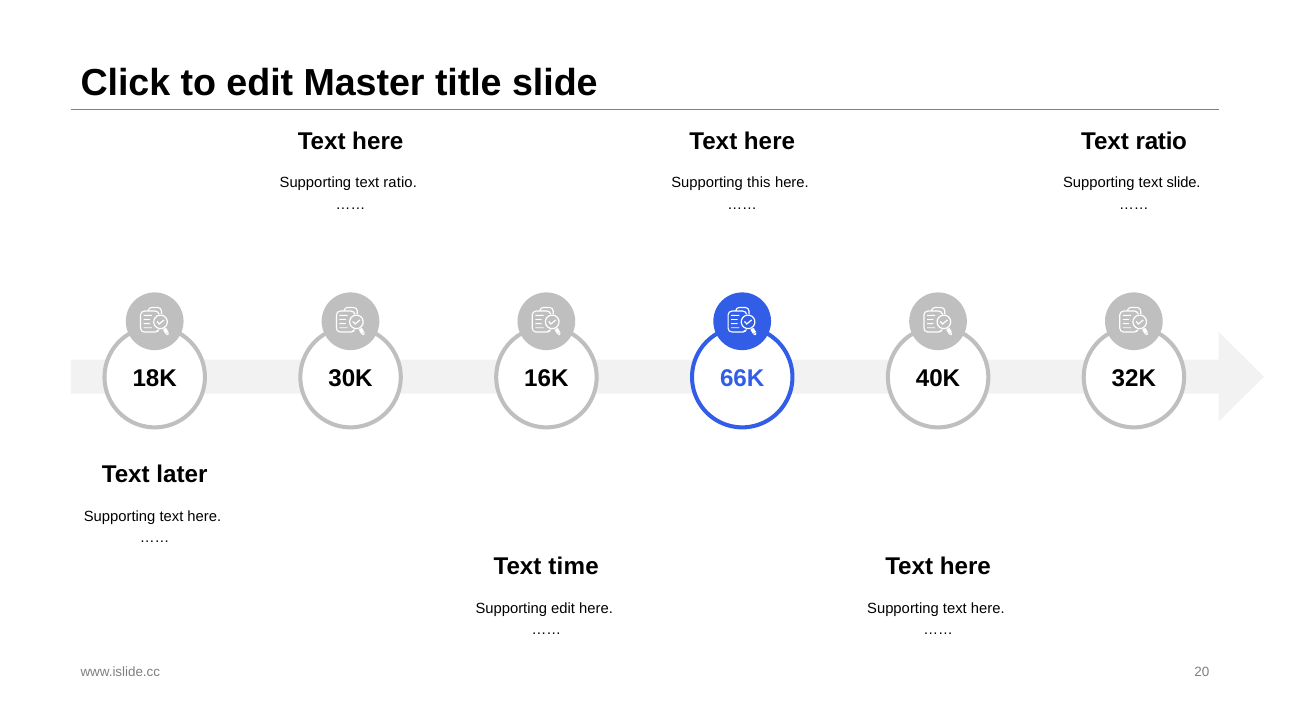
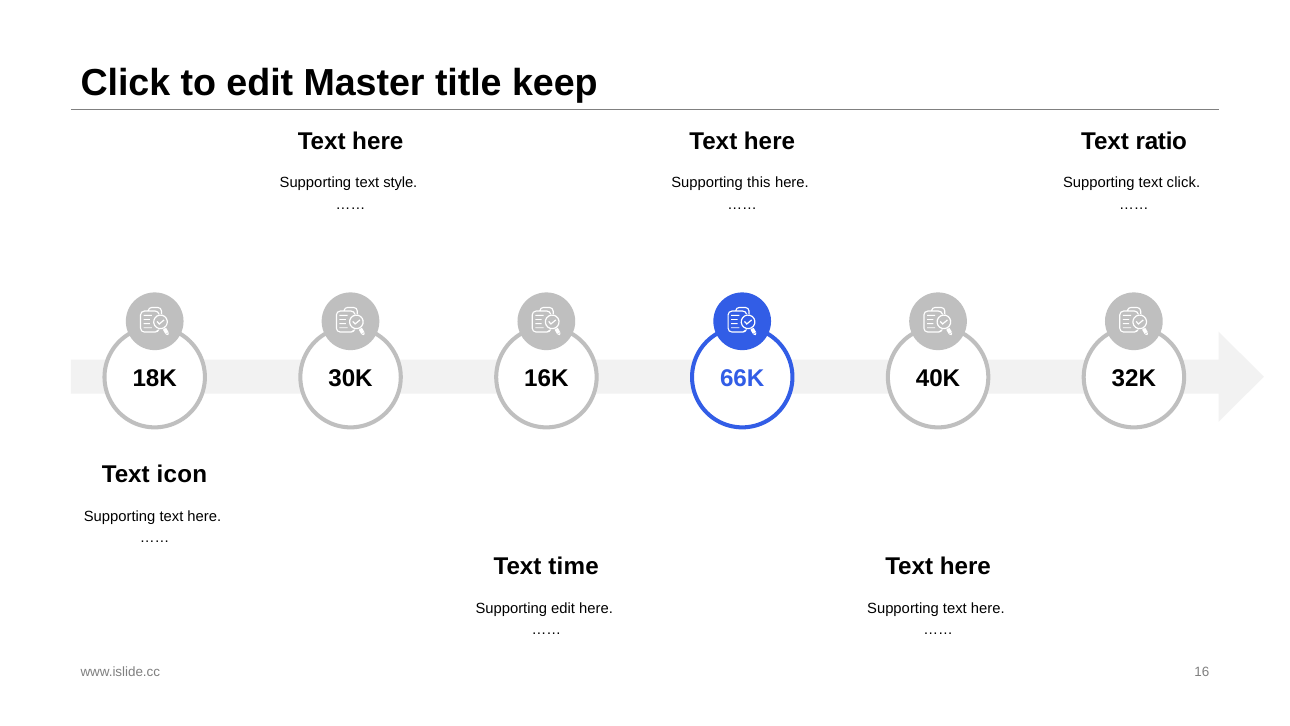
title slide: slide -> keep (555, 83)
Supporting text ratio: ratio -> style (400, 183)
text slide: slide -> click (1184, 183)
later: later -> icon (182, 474)
20: 20 -> 16 (1202, 672)
